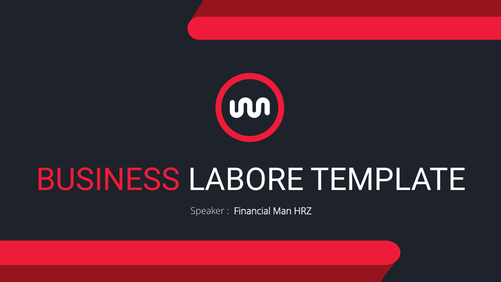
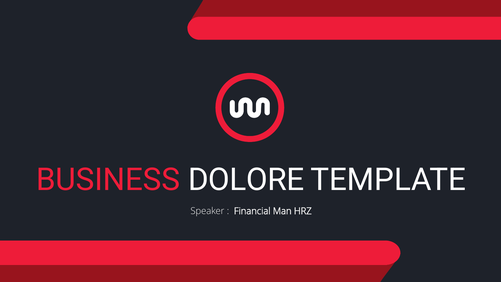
LABORE: LABORE -> DOLORE (246, 180)
